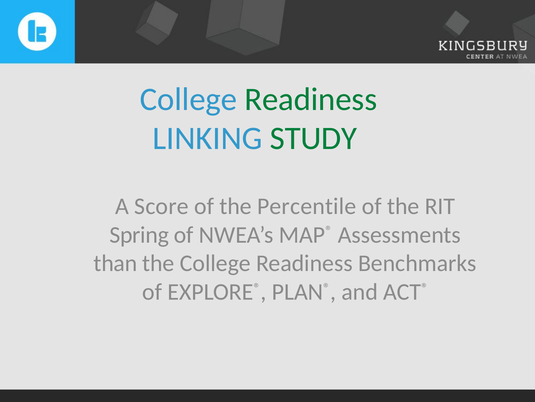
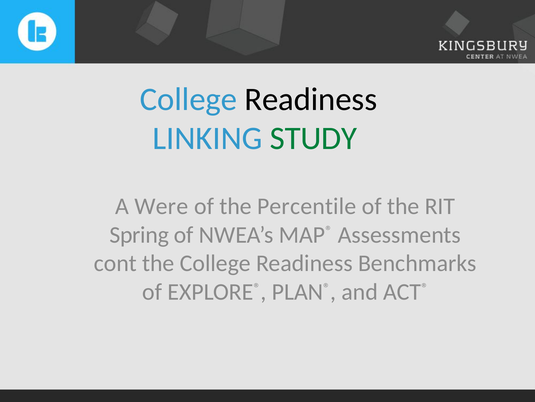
Readiness colour: green -> black (311, 99)
Score: Score -> Were (161, 206)
than: than -> cont (115, 263)
